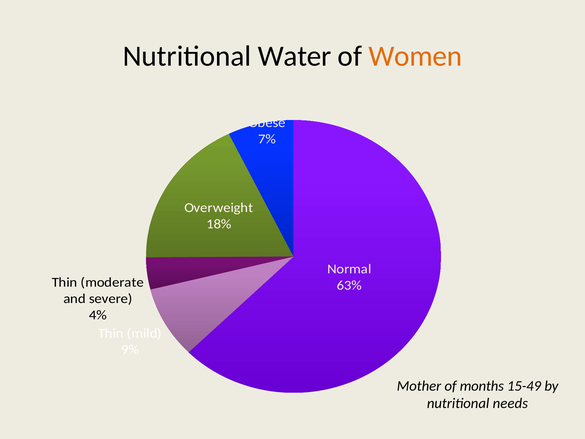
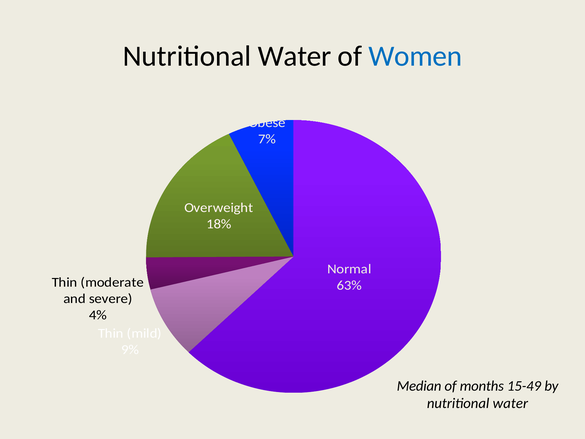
Women colour: orange -> blue (415, 56)
Mother: Mother -> Median (419, 386)
needs: needs -> water (510, 403)
